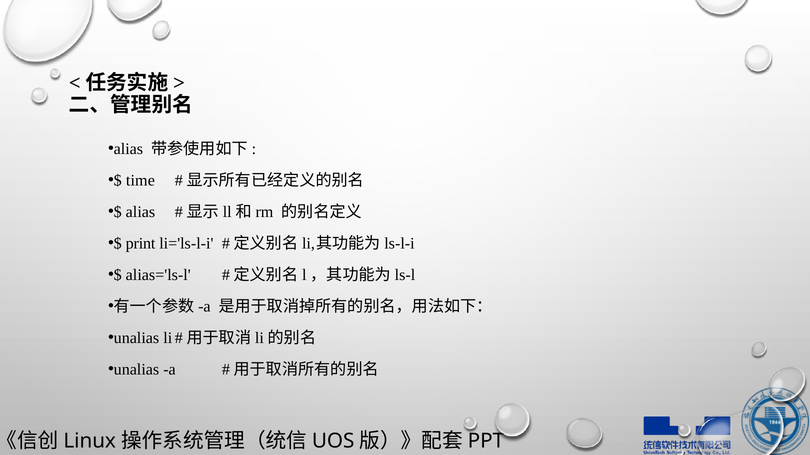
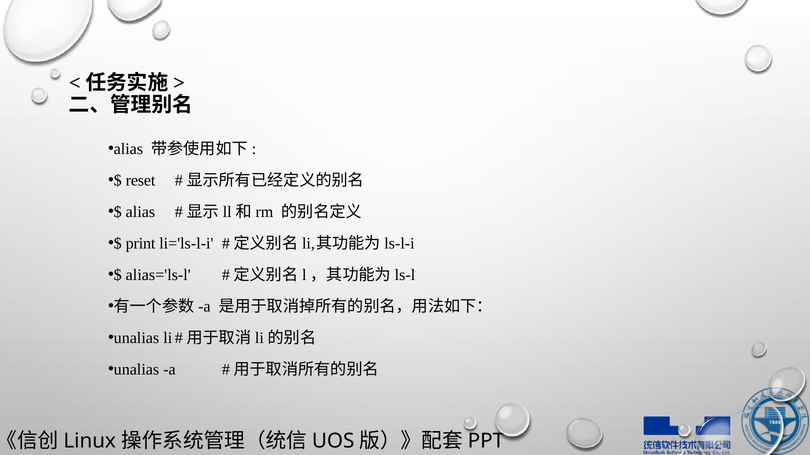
time: time -> reset (141, 180)
